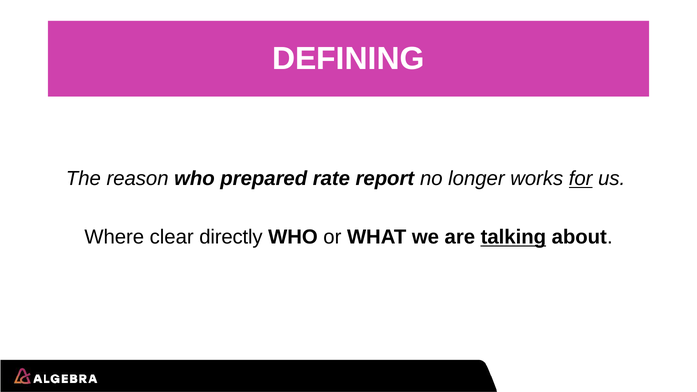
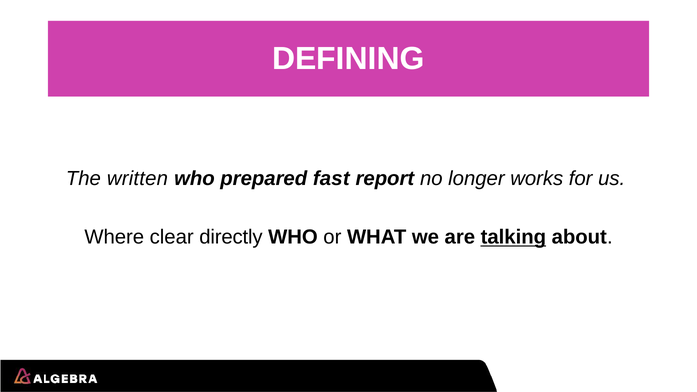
reason: reason -> written (137, 179)
rate: rate -> fast (331, 179)
for underline: present -> none (581, 179)
